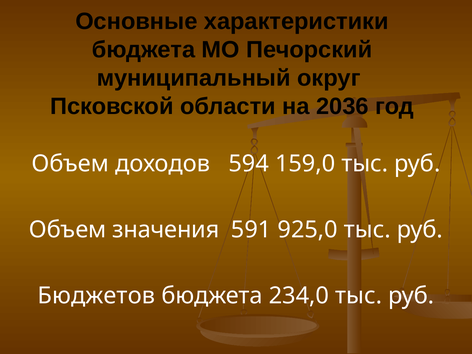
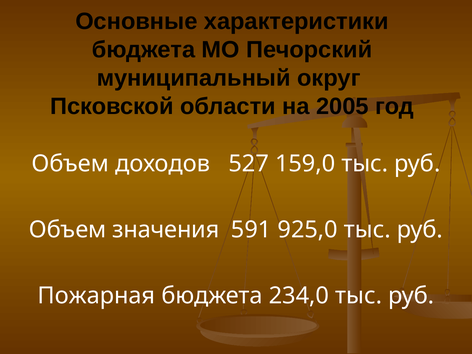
2036: 2036 -> 2005 (342, 106)
594: 594 -> 527 (249, 164)
Бюджетов: Бюджетов -> Пожарная (96, 296)
